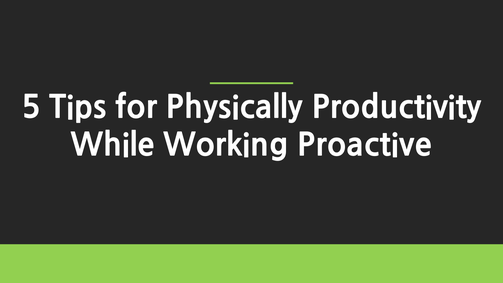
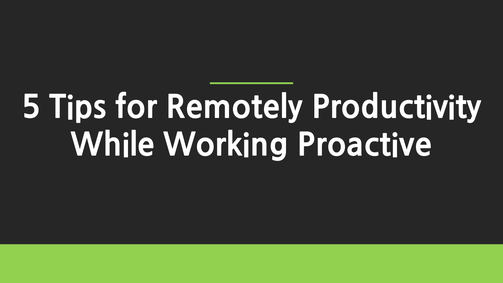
Physically: Physically -> Remotely (234, 108)
